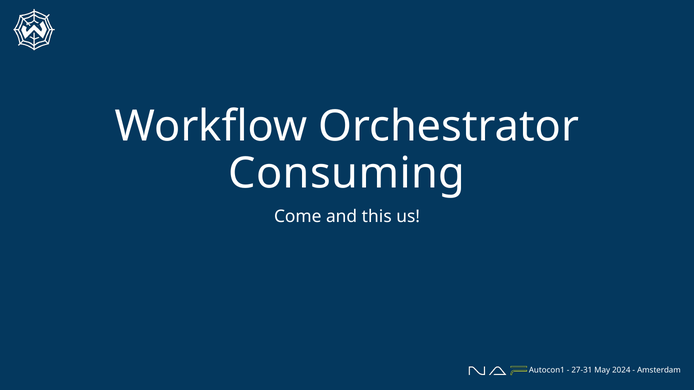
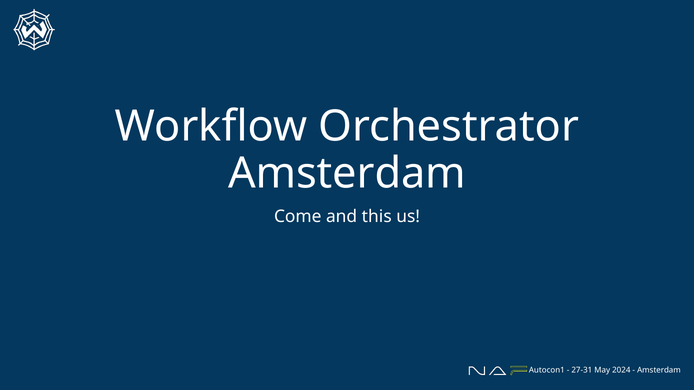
Consuming: Consuming -> Amsterdam (347, 173)
